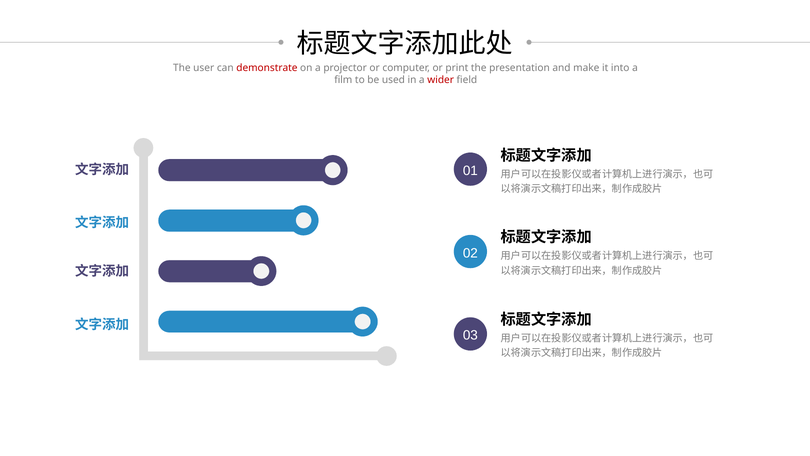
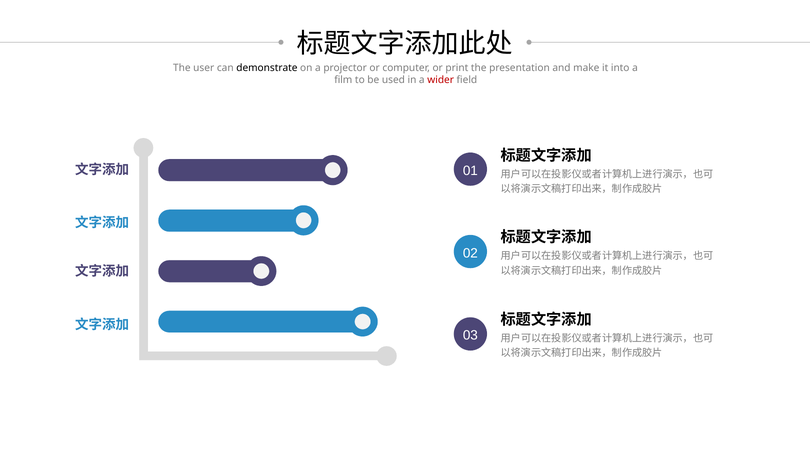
demonstrate colour: red -> black (267, 68)
